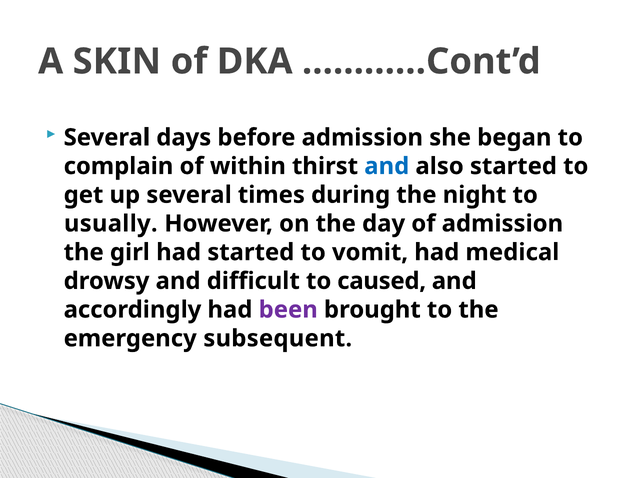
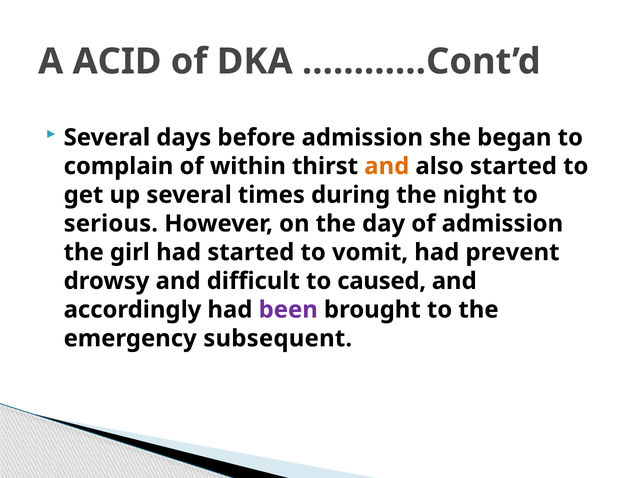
SKIN: SKIN -> ACID (117, 61)
and colour: blue -> orange (387, 166)
usually: usually -> serious (111, 223)
medical: medical -> prevent (513, 252)
